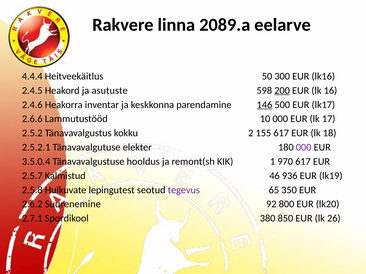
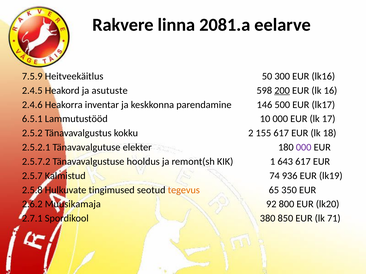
2089.a: 2089.a -> 2081.a (225, 25)
4.4.4: 4.4.4 -> 7.5.9 (32, 76)
146 underline: present -> none (264, 105)
2.6.6: 2.6.6 -> 6.5.1 (32, 119)
3.5.0.4: 3.5.0.4 -> 2.5.7.2 (36, 162)
970: 970 -> 643 (285, 162)
46: 46 -> 74 (275, 176)
lepingutest: lepingutest -> tingimused (112, 190)
tegevus colour: purple -> orange (184, 190)
Suurenemine: Suurenemine -> Muusikamaja (73, 204)
26: 26 -> 71 (334, 219)
